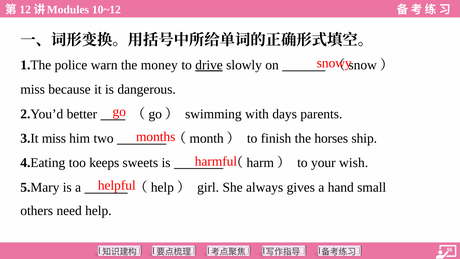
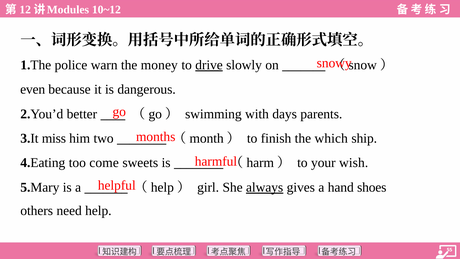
miss: miss -> even (33, 89)
horses: horses -> which (331, 138)
keeps: keeps -> come (104, 163)
always underline: none -> present (265, 187)
small: small -> shoes (372, 187)
